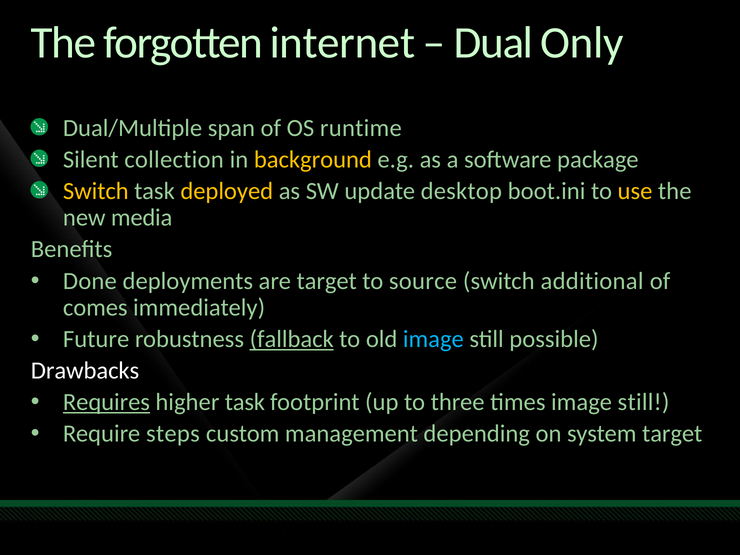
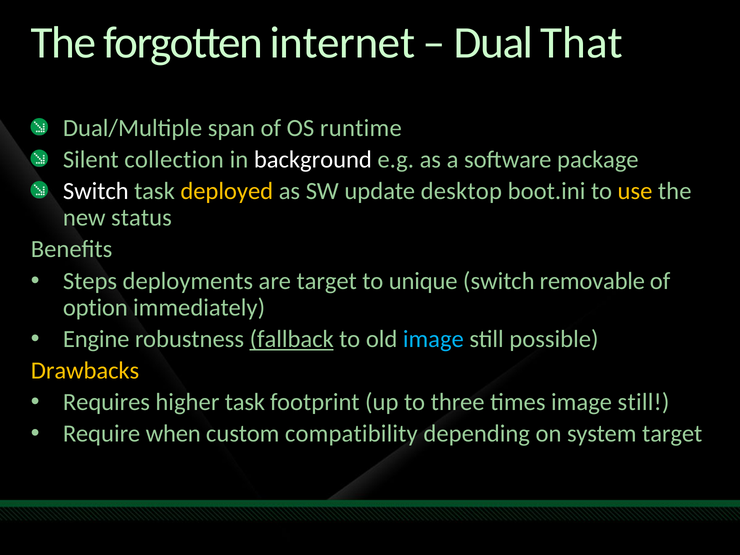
Only: Only -> That (582, 43)
background colour: yellow -> white (313, 160)
Switch colour: yellow -> white (96, 191)
media: media -> status (142, 218)
Done: Done -> Steps (90, 281)
source: source -> unique (423, 281)
additional: additional -> removable (592, 281)
comes: comes -> option (95, 307)
Future: Future -> Engine (96, 339)
Drawbacks colour: white -> yellow (85, 371)
Requires underline: present -> none (106, 402)
steps: steps -> when (173, 434)
management: management -> compatibility (351, 434)
